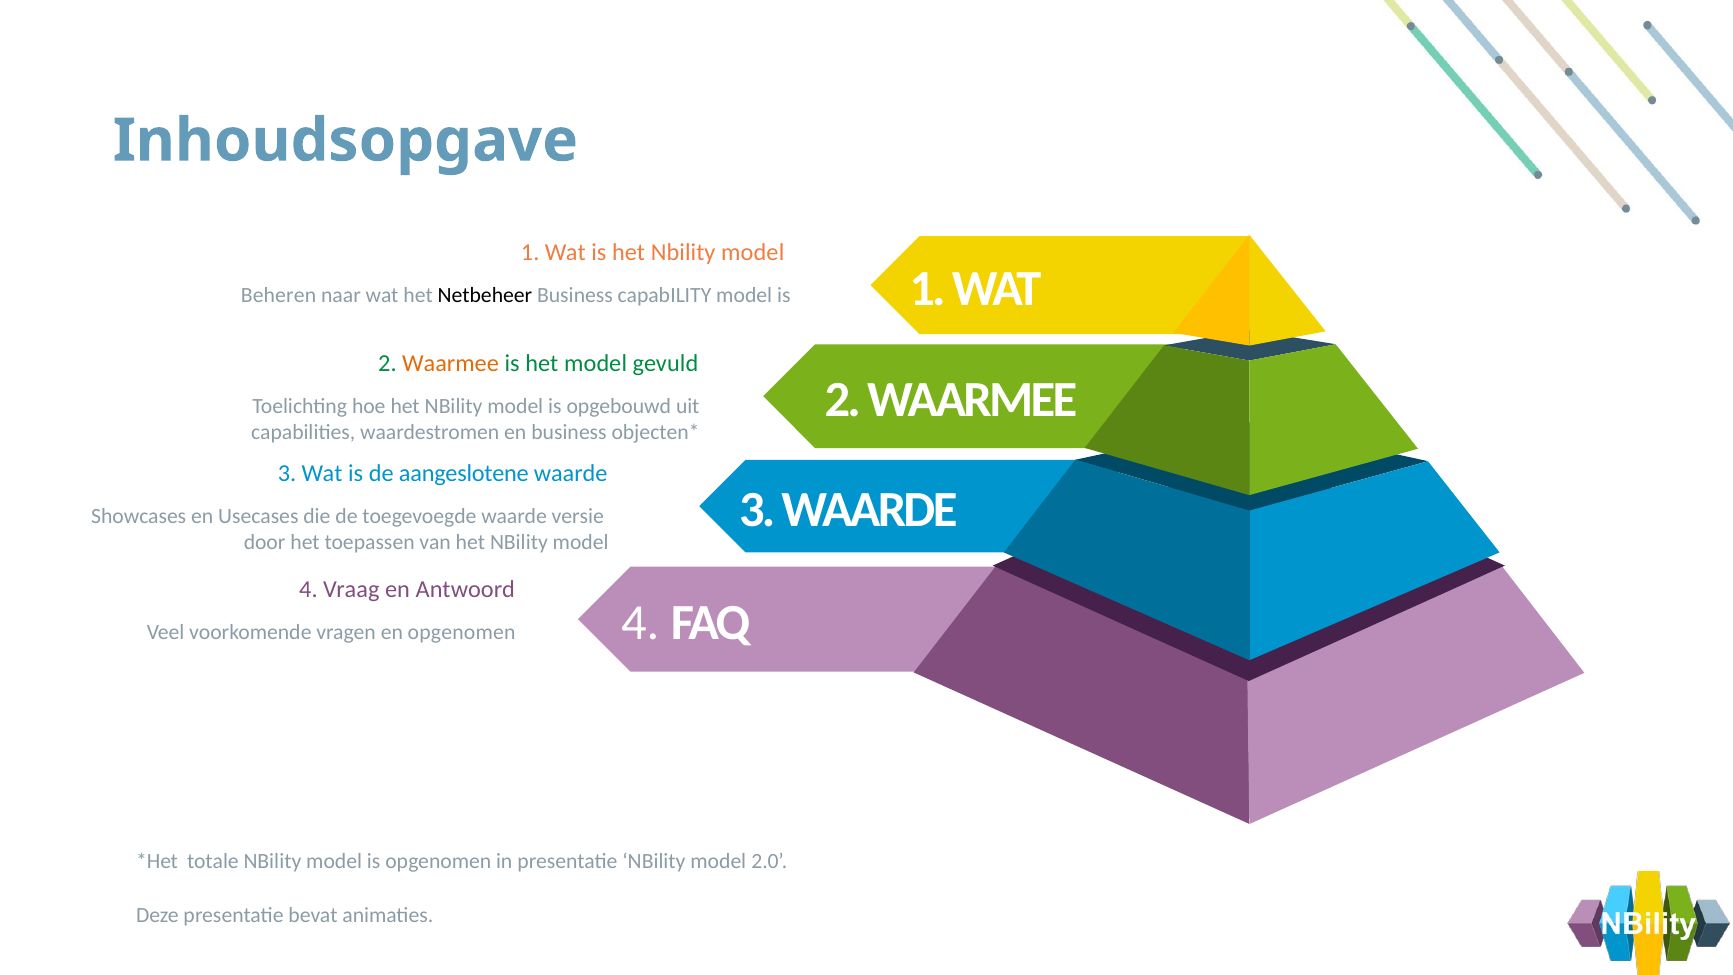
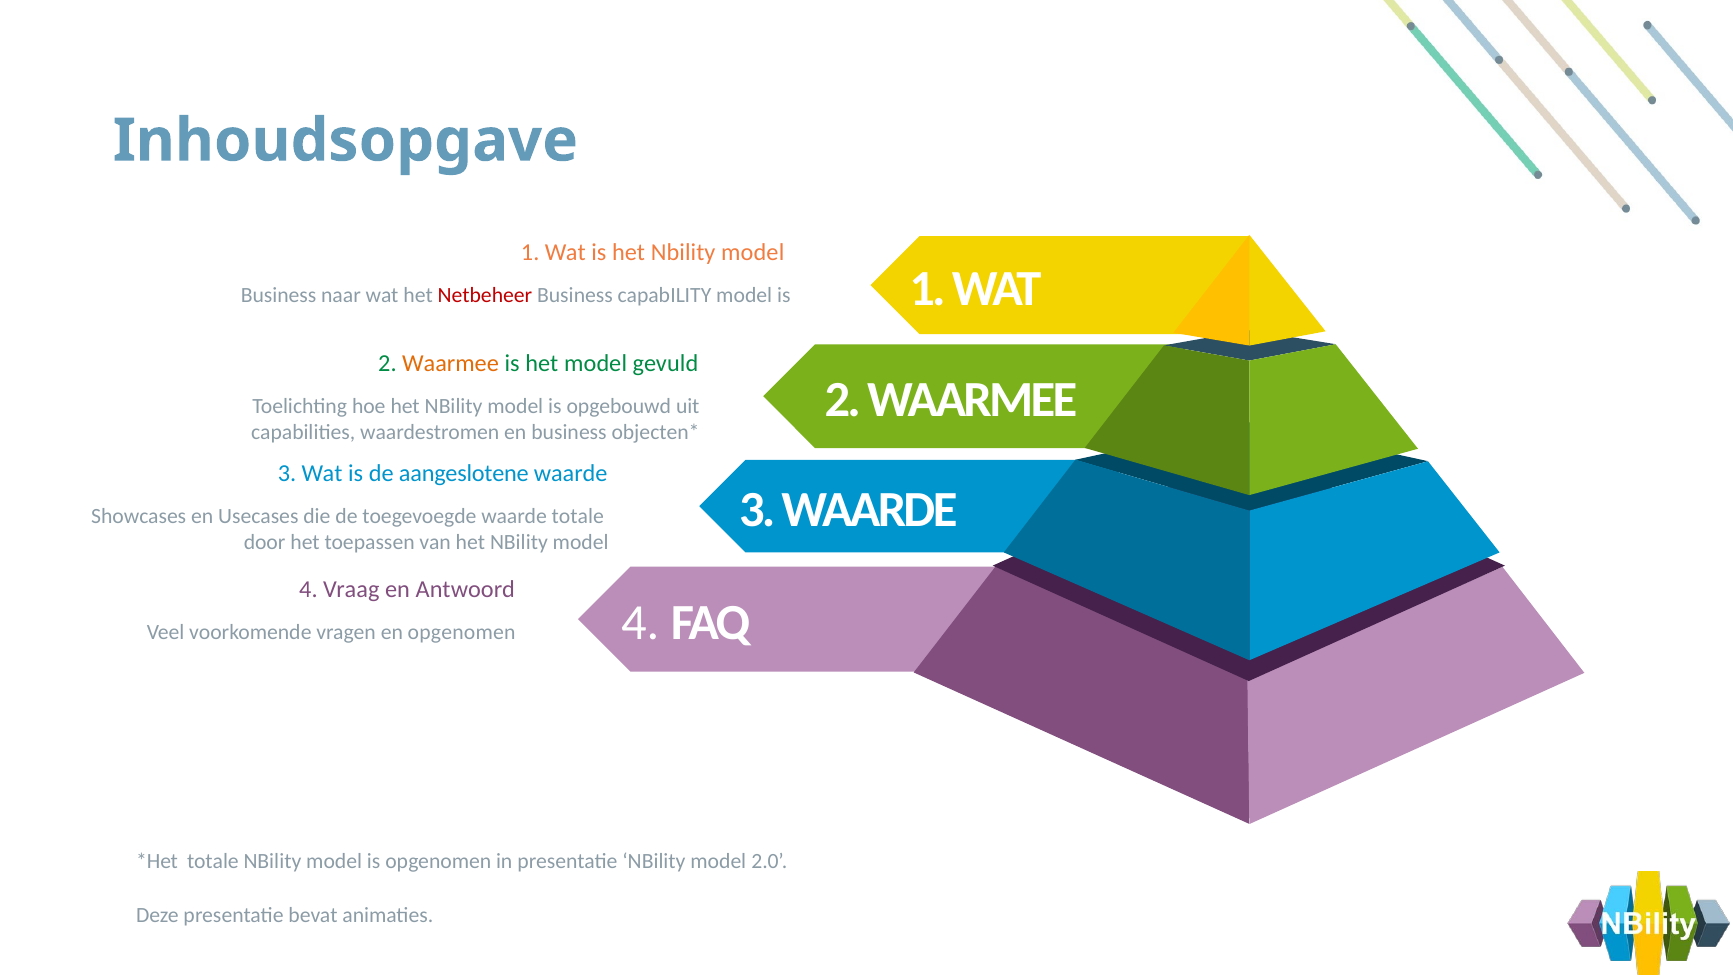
Beheren: Beheren -> Business (279, 296)
Netbeheer colour: black -> red (485, 296)
waarde versie: versie -> totale (578, 517)
